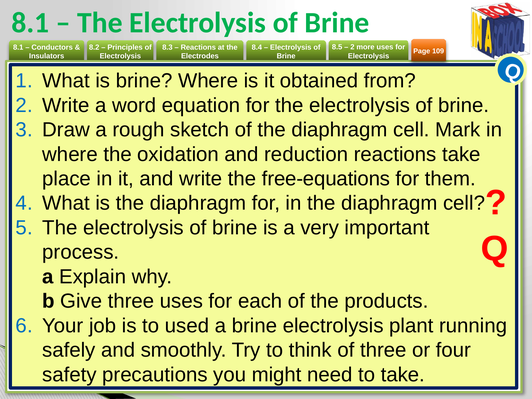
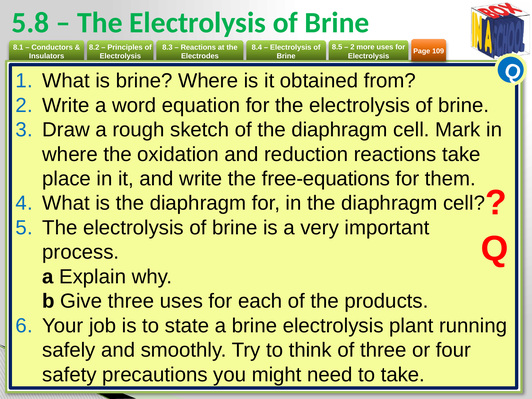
8.1: 8.1 -> 5.8 (30, 23)
used: used -> state (187, 326)
